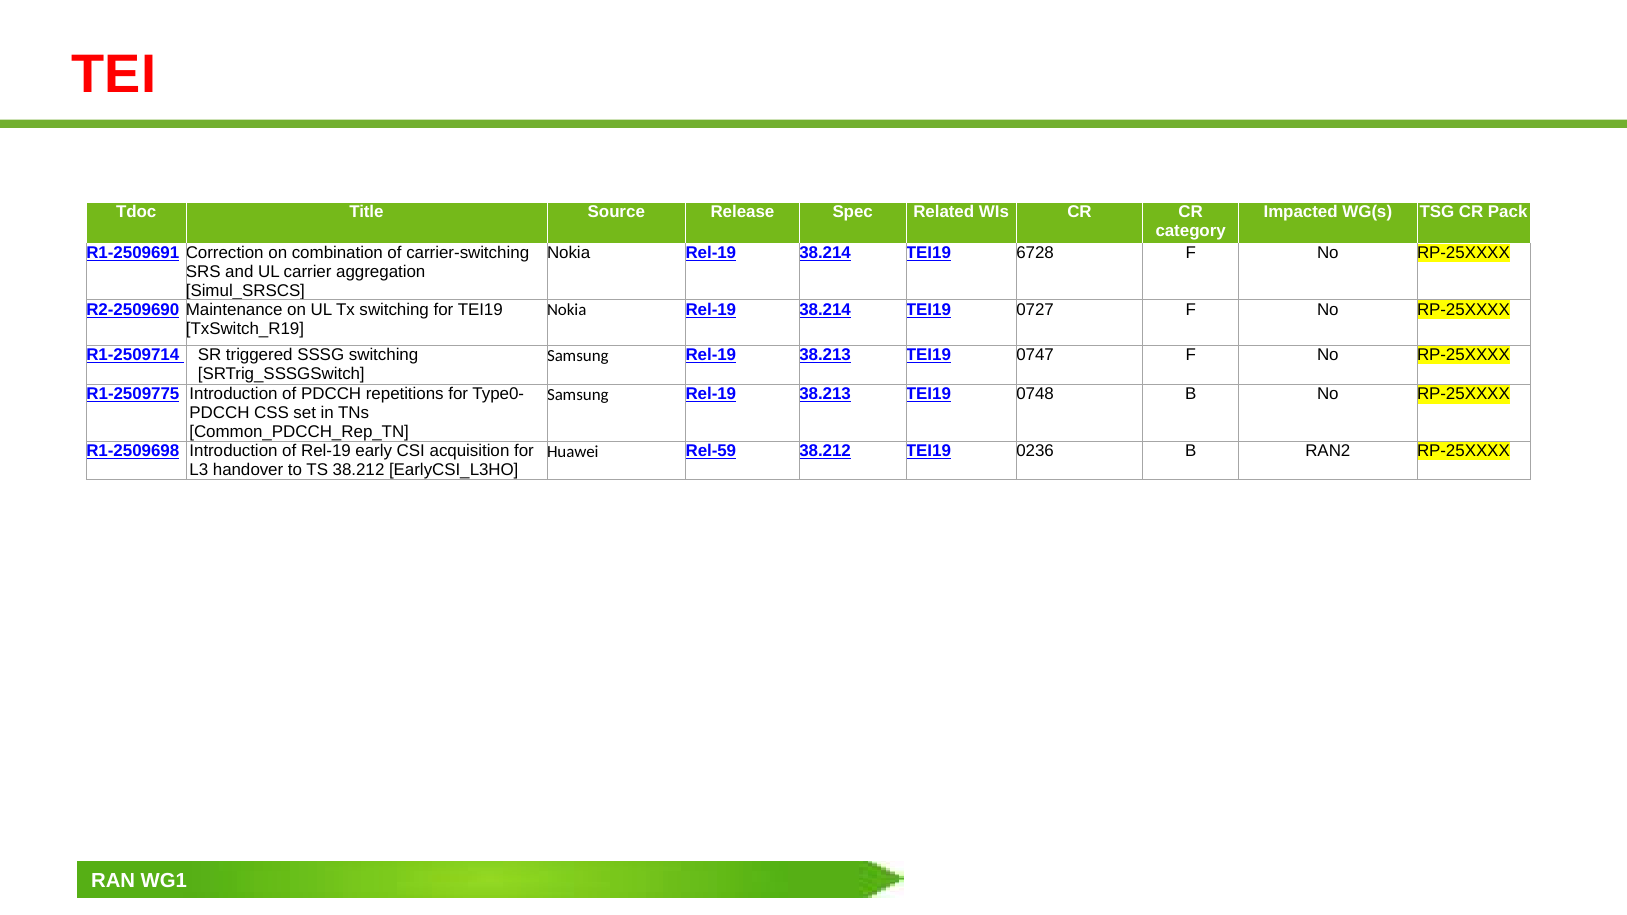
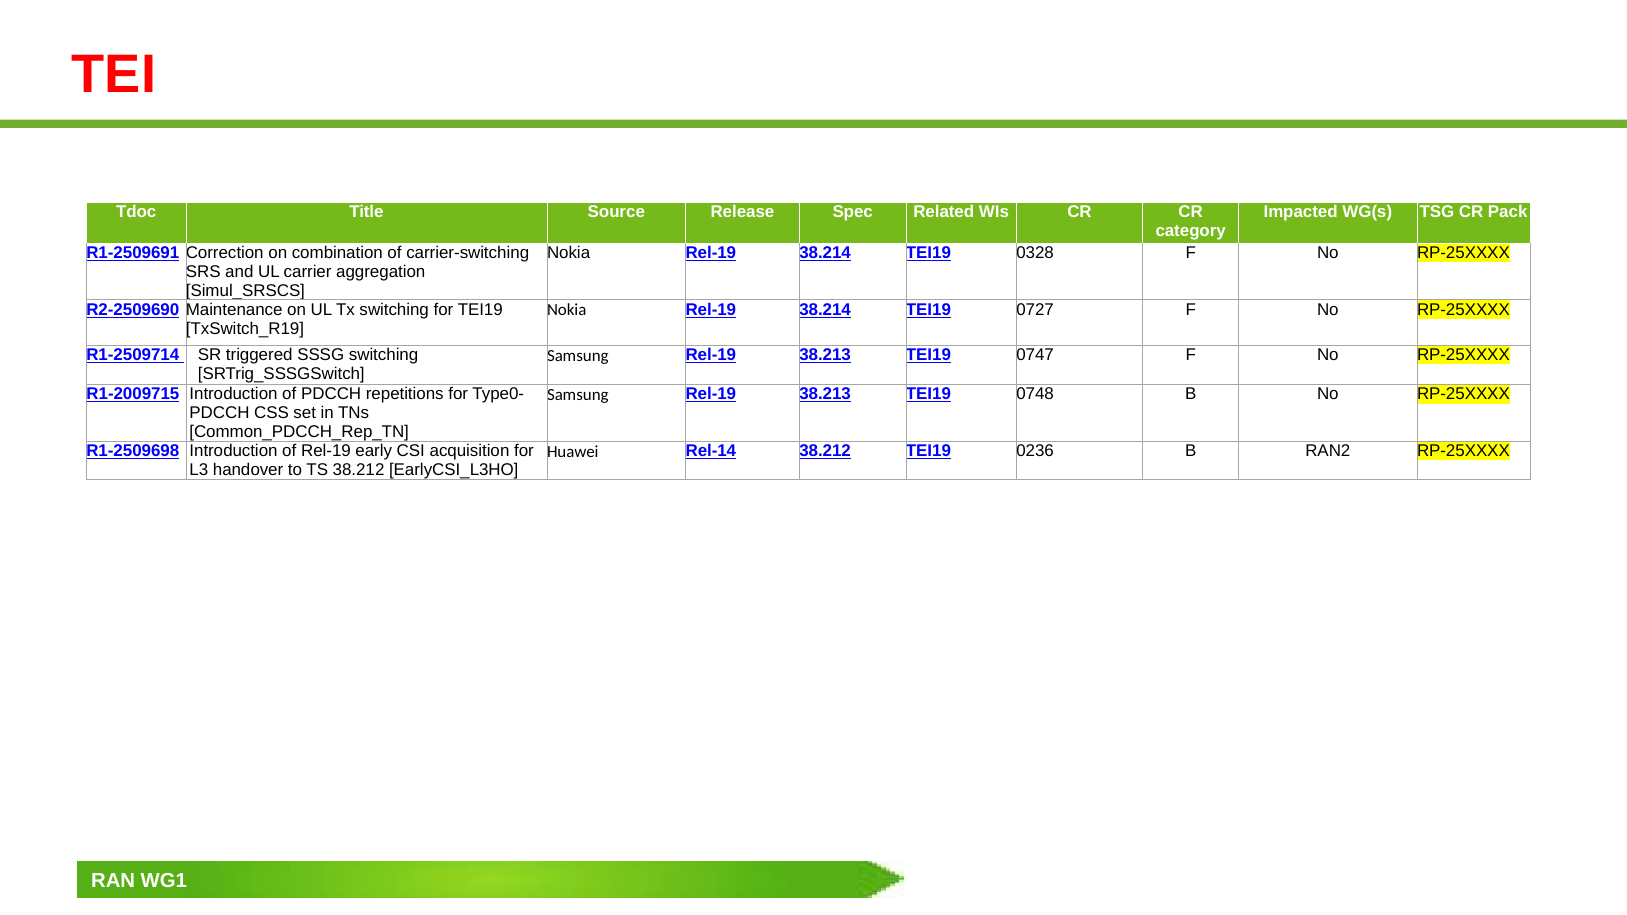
6728: 6728 -> 0328 (1035, 253)
R1-2509775: R1-2509775 -> R1-2009715 (133, 394)
Rel-59: Rel-59 -> Rel-14 (711, 451)
